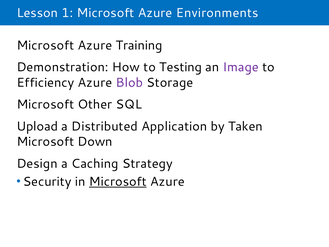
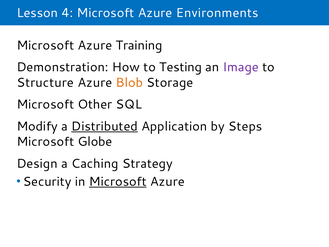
1: 1 -> 4 (67, 13)
Efficiency: Efficiency -> Structure (45, 83)
Blob colour: purple -> orange (129, 83)
Upload: Upload -> Modify (37, 126)
Distributed underline: none -> present (105, 126)
Taken: Taken -> Steps (245, 126)
Down: Down -> Globe (95, 142)
